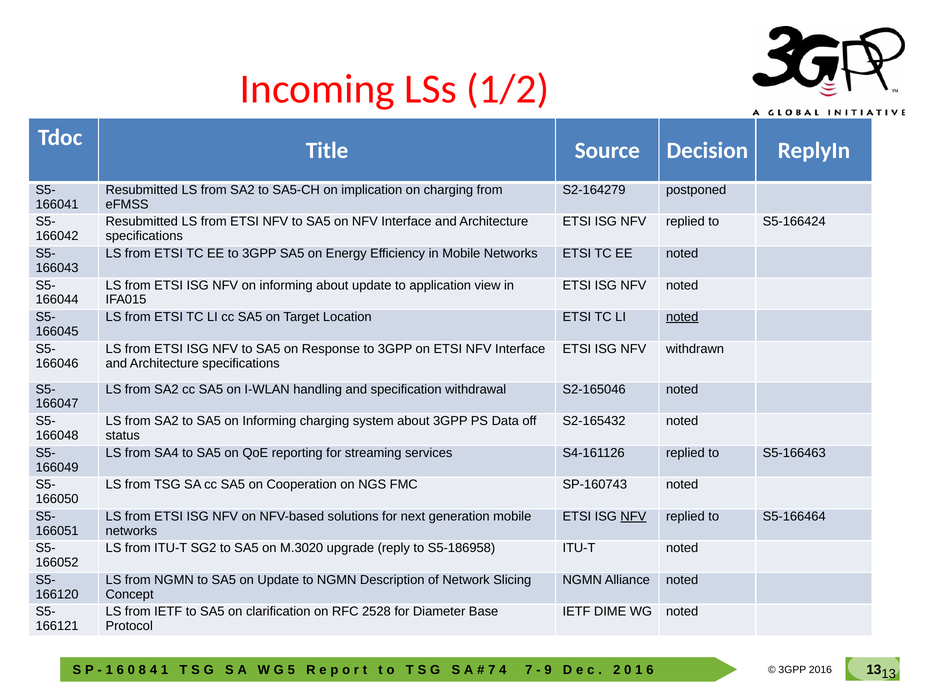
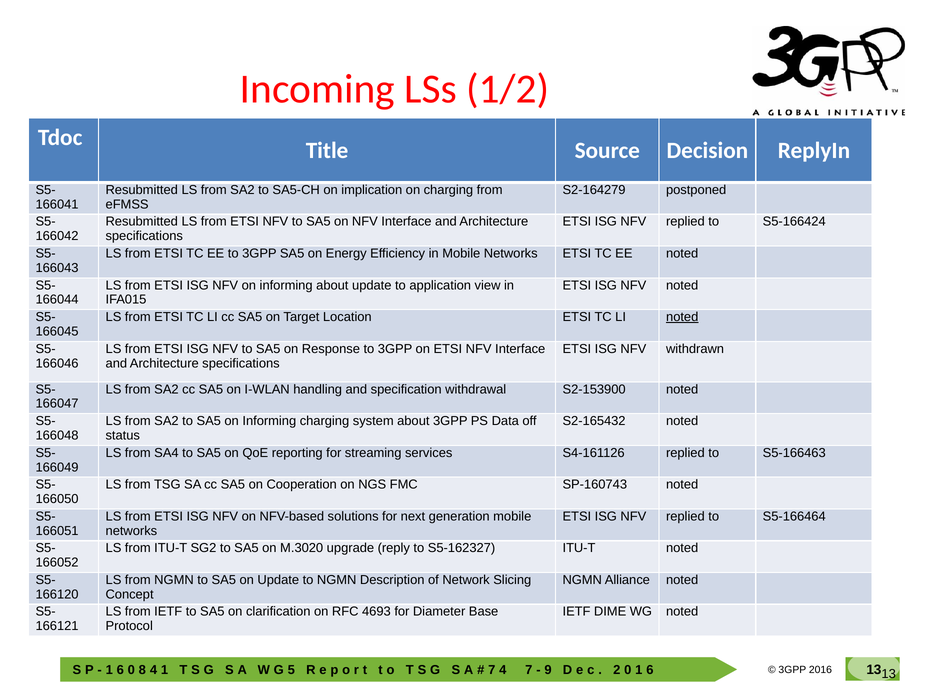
S2-165046: S2-165046 -> S2-153900 (594, 389)
NFV underline: present -> none (633, 516)
S5-186958: S5-186958 -> S5-162327 (462, 548)
2528: 2528 -> 4693 (376, 612)
